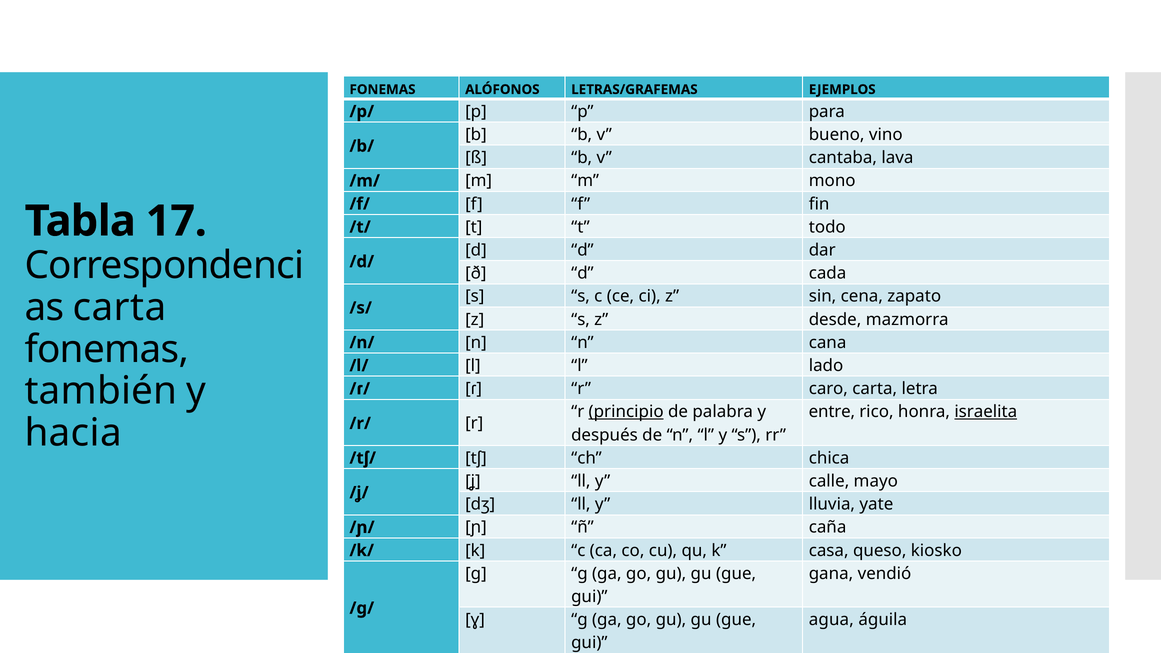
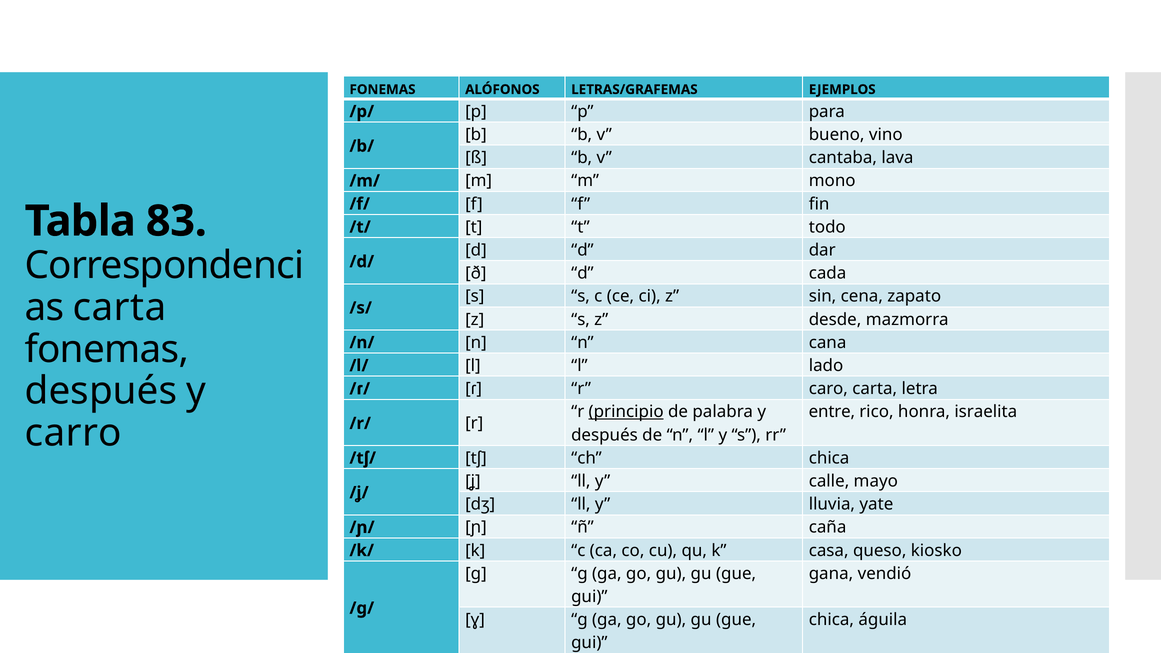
17: 17 -> 83 (176, 221)
también: también -> después (101, 391)
israelita underline: present -> none (986, 412)
hacia: hacia -> carro (73, 433)
agua: agua -> chica (831, 620)
